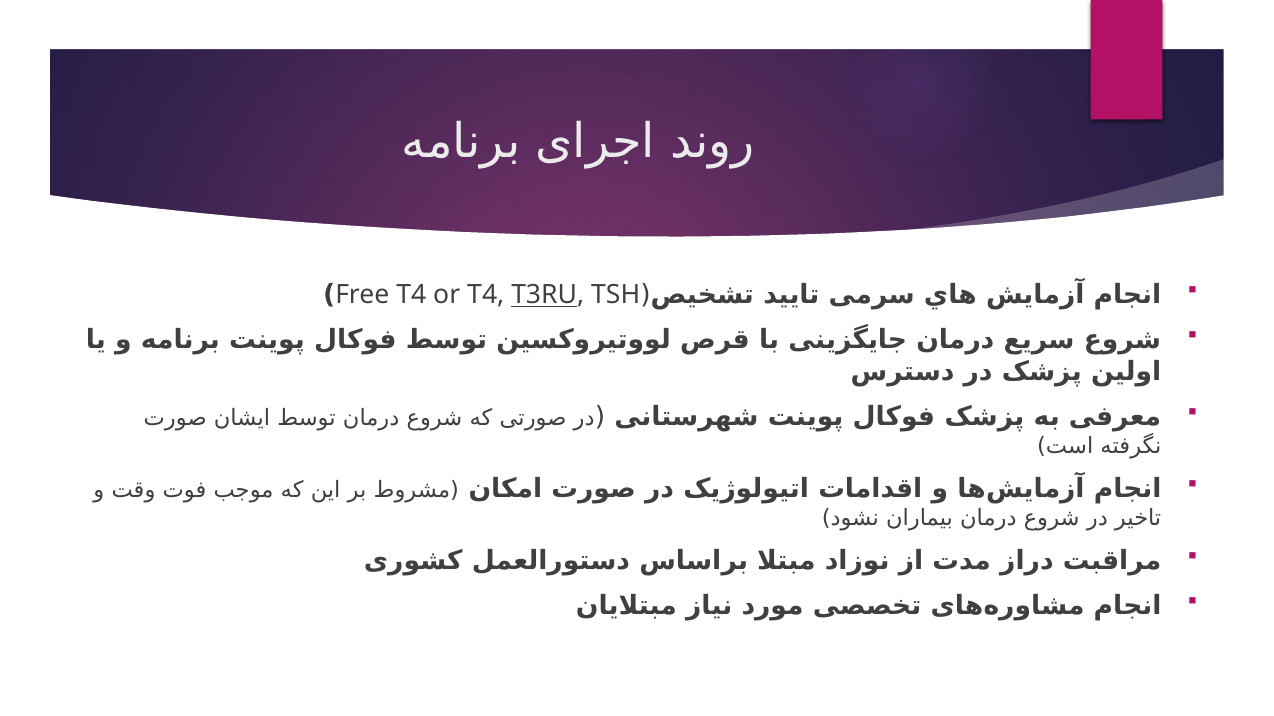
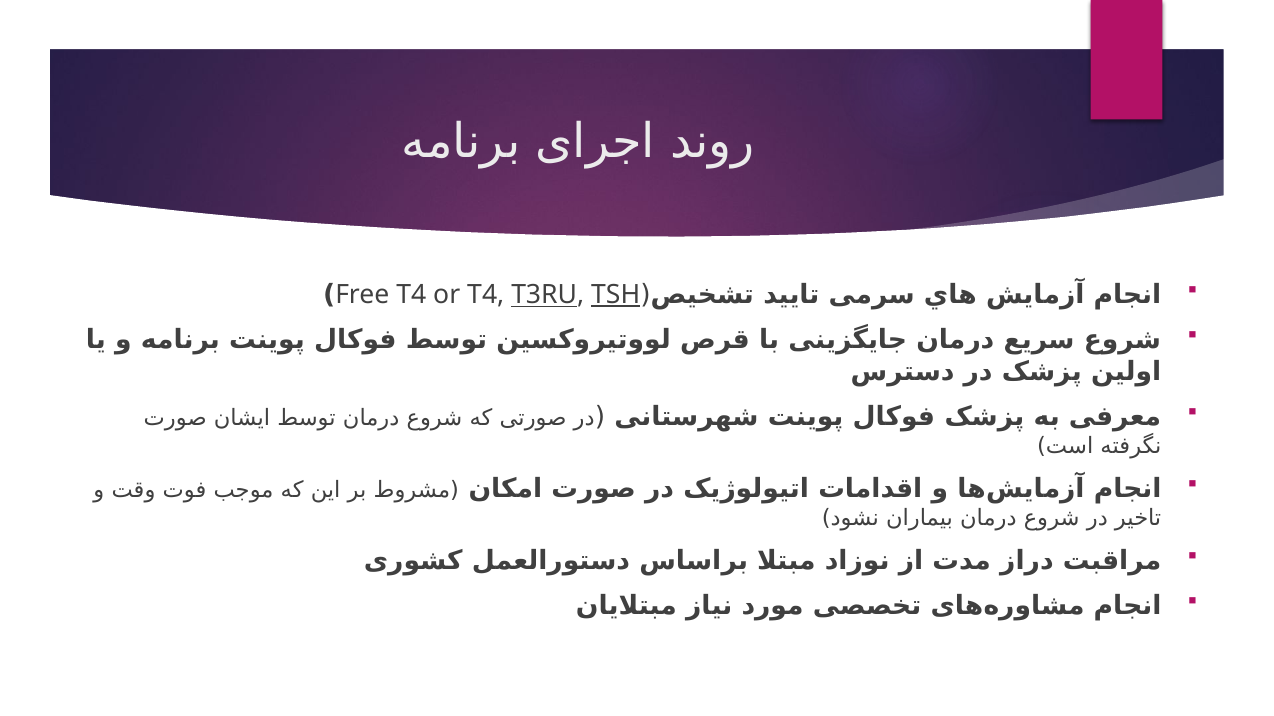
TSH underline: none -> present (616, 295)
